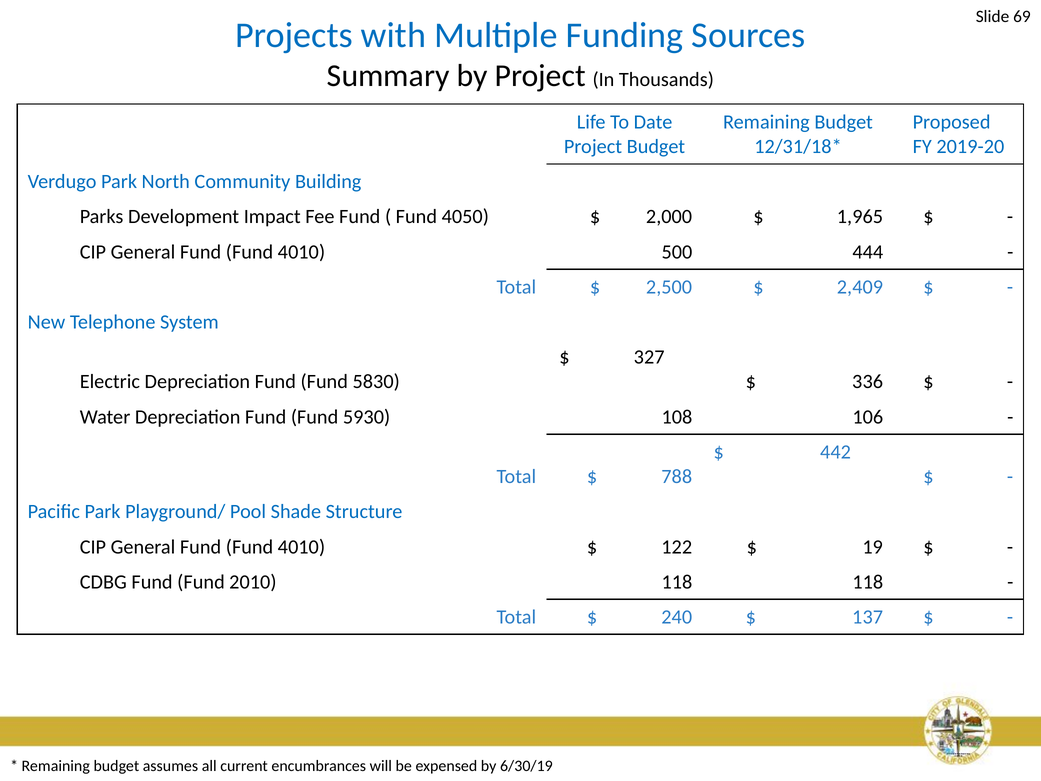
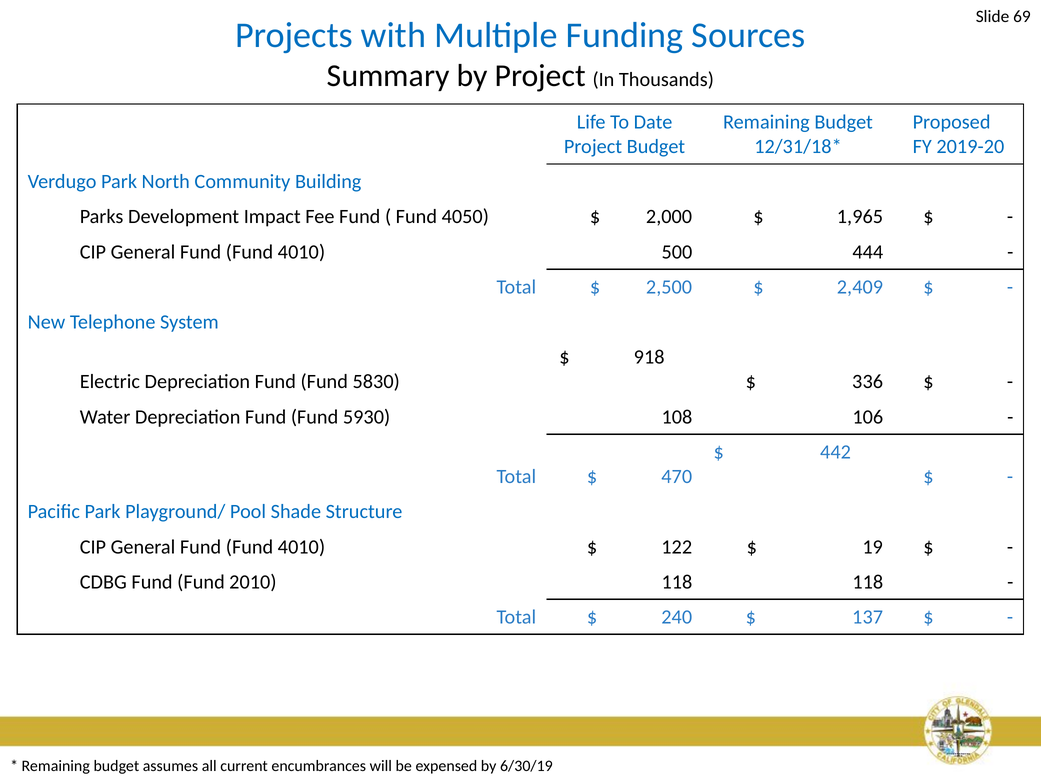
327: 327 -> 918 (649, 357)
788: 788 -> 470 (677, 476)
